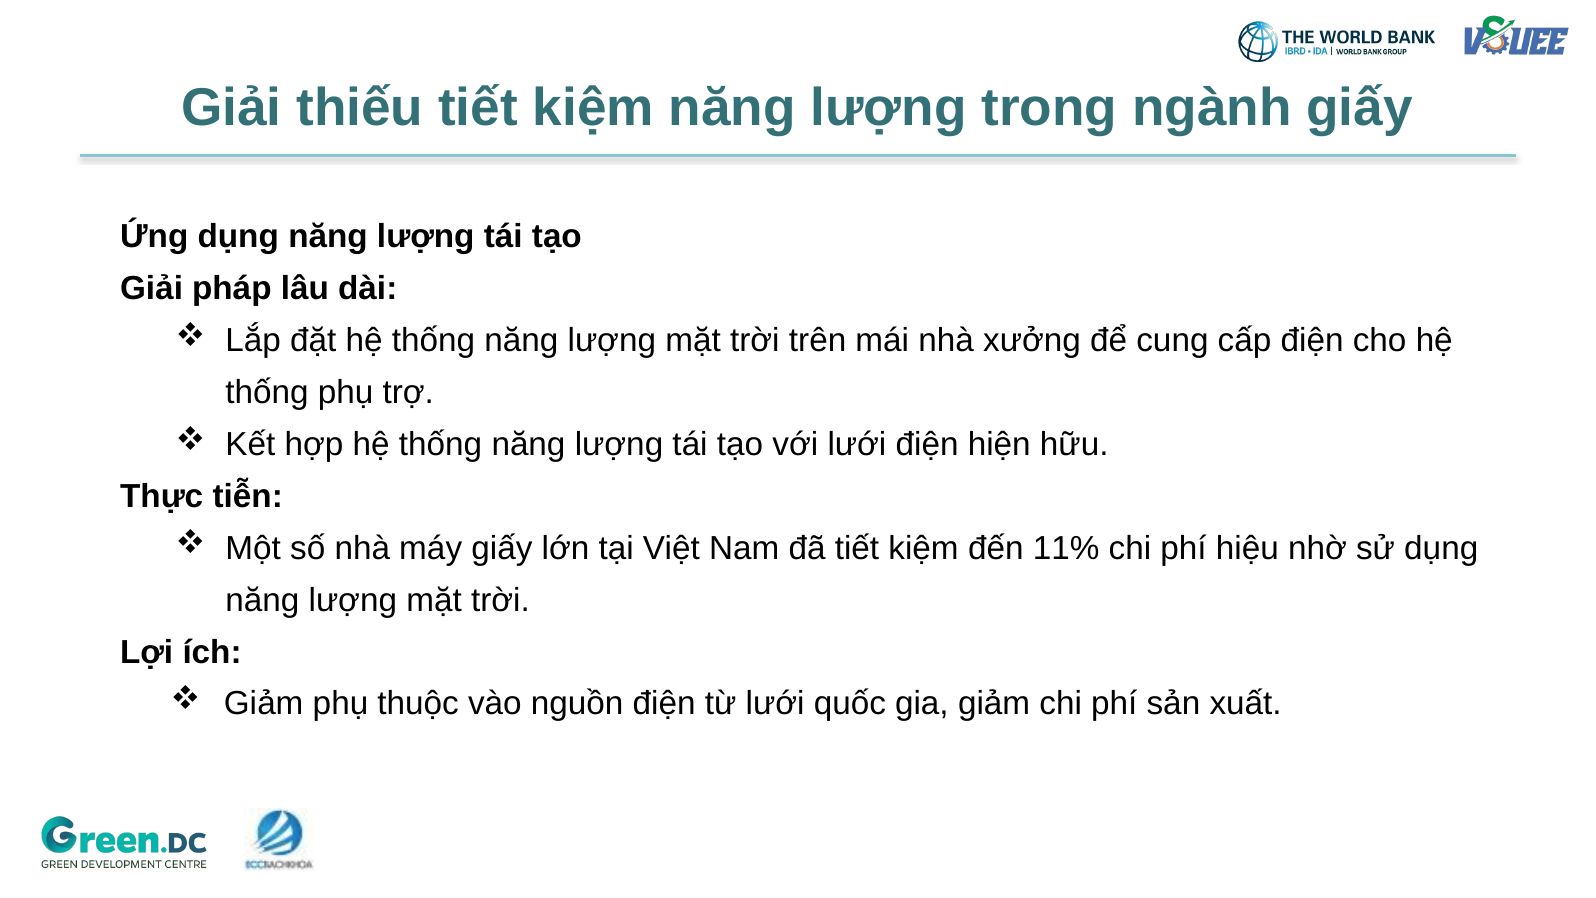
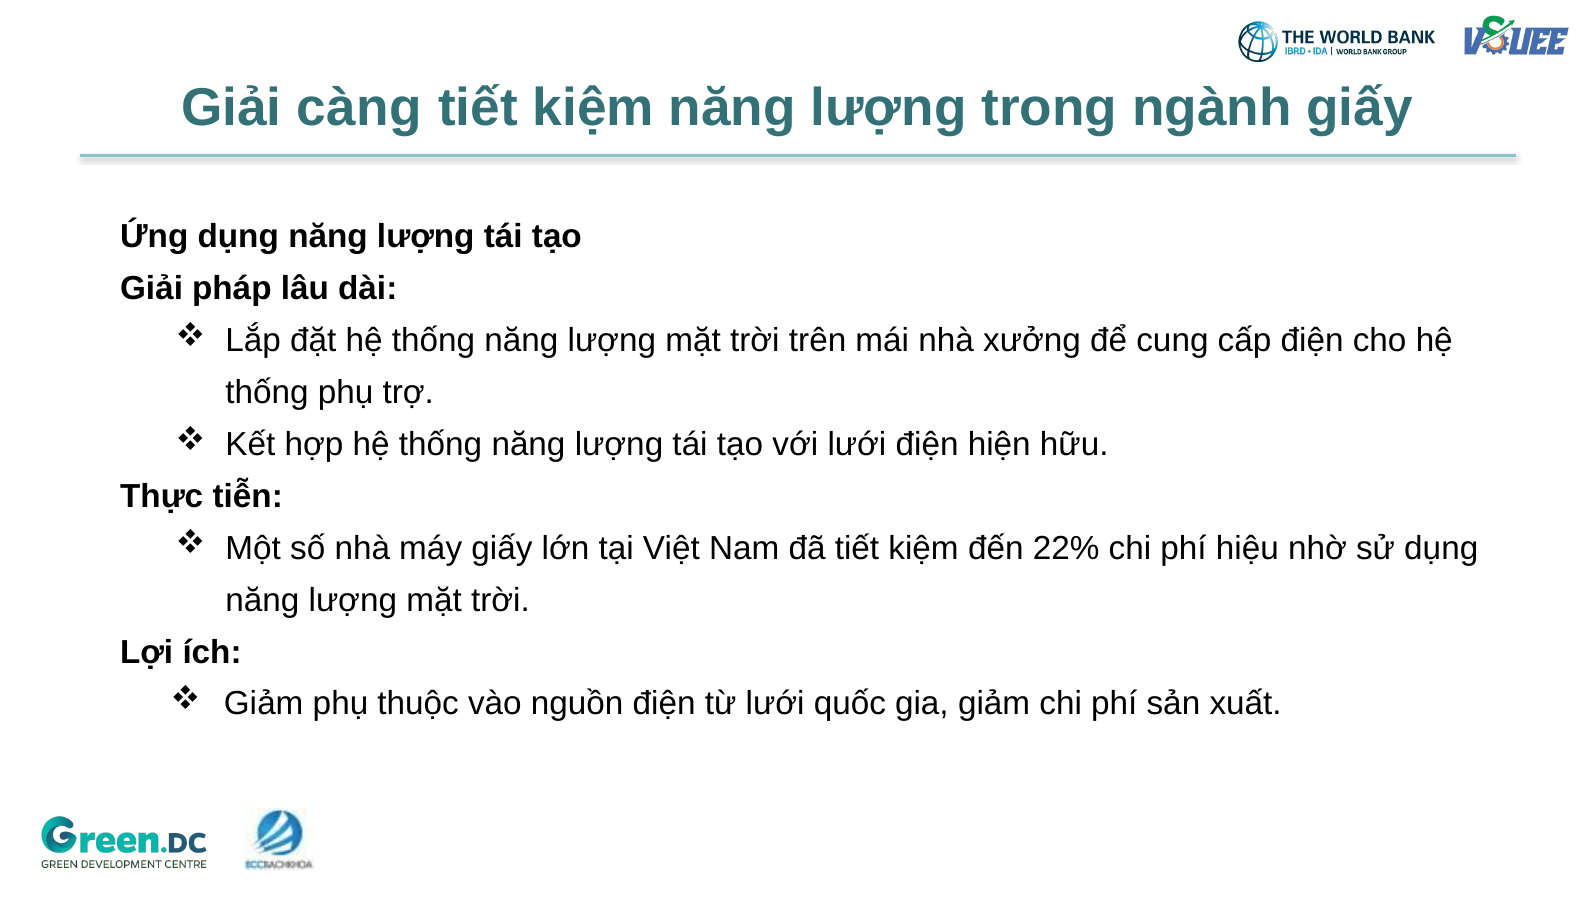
thiếu: thiếu -> càng (360, 108)
11%: 11% -> 22% (1066, 548)
